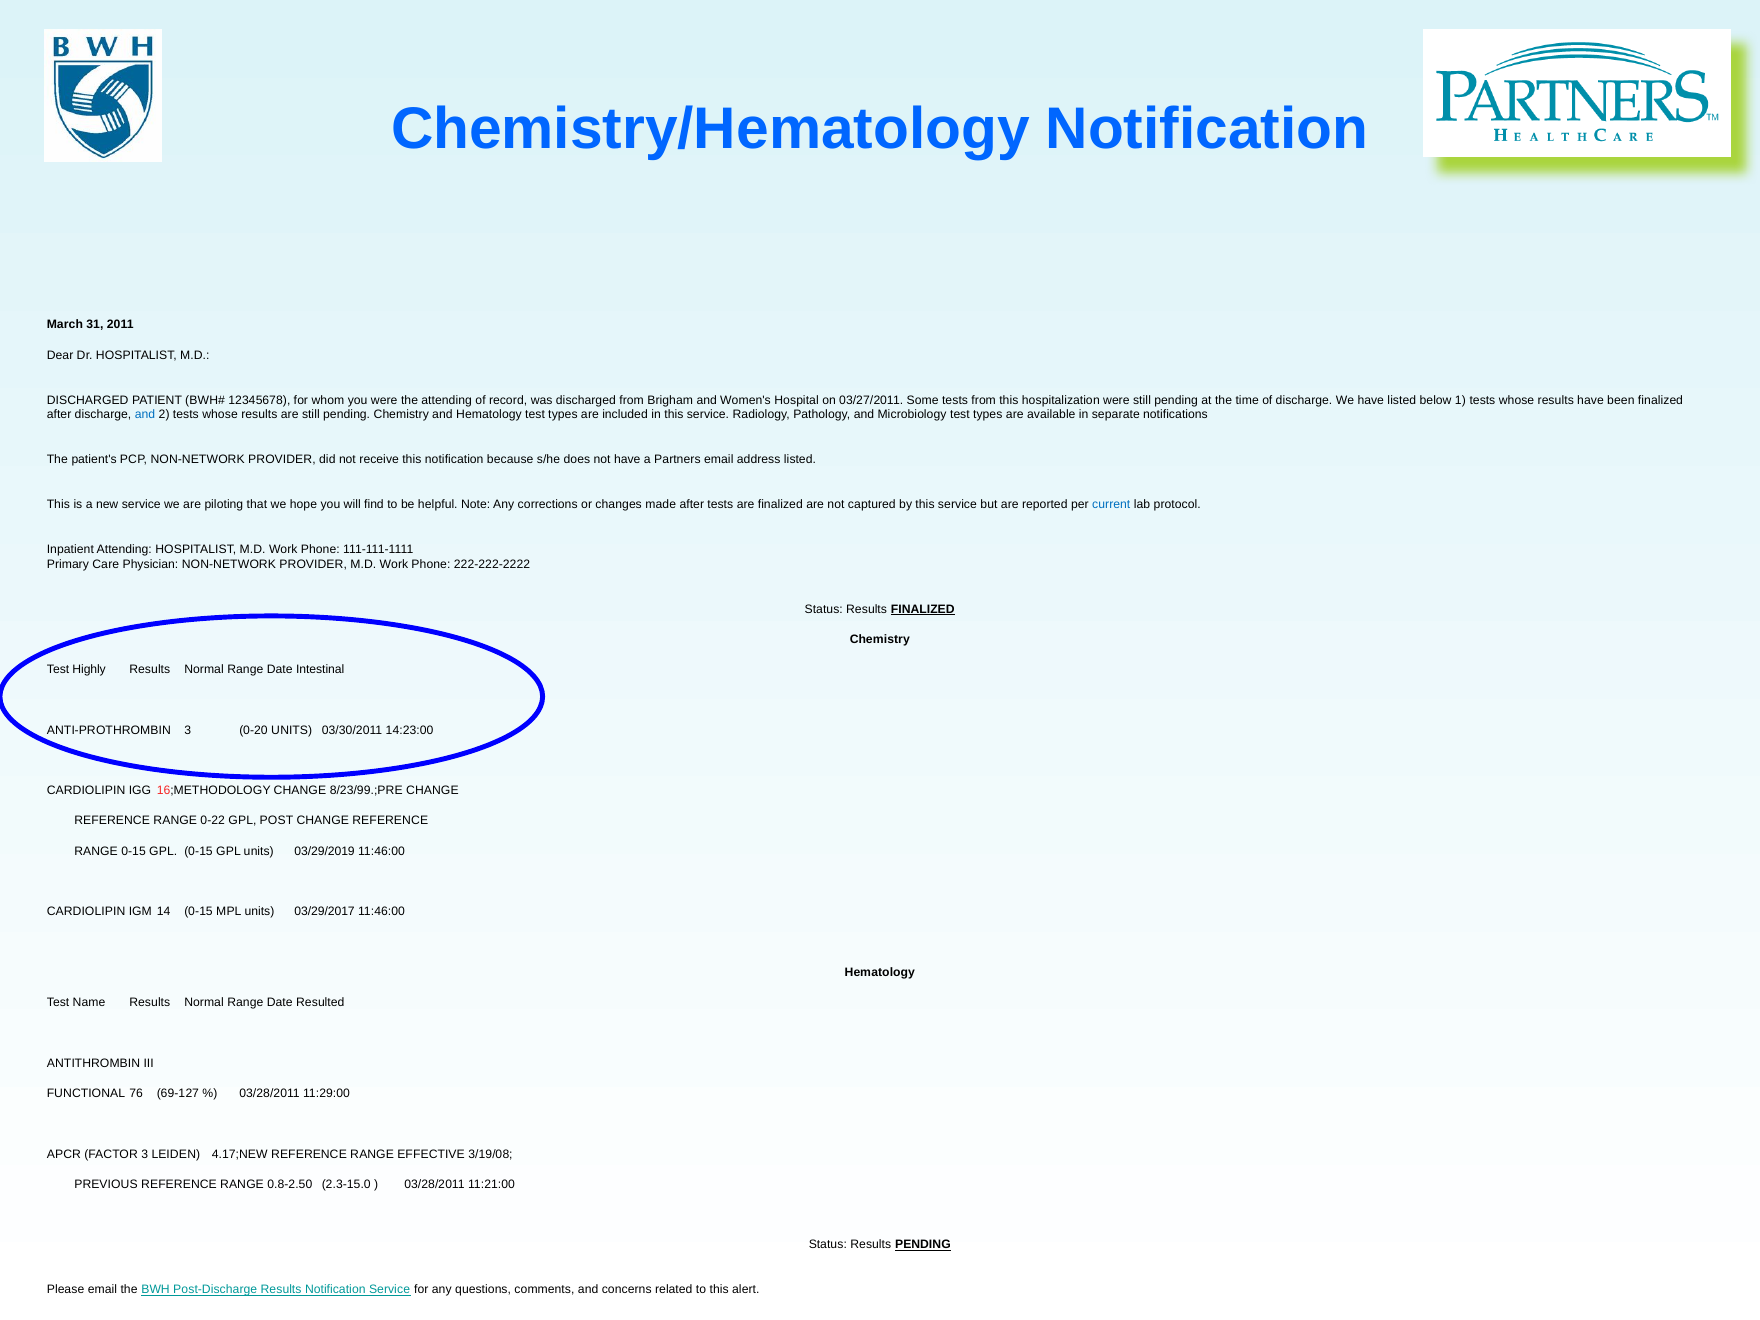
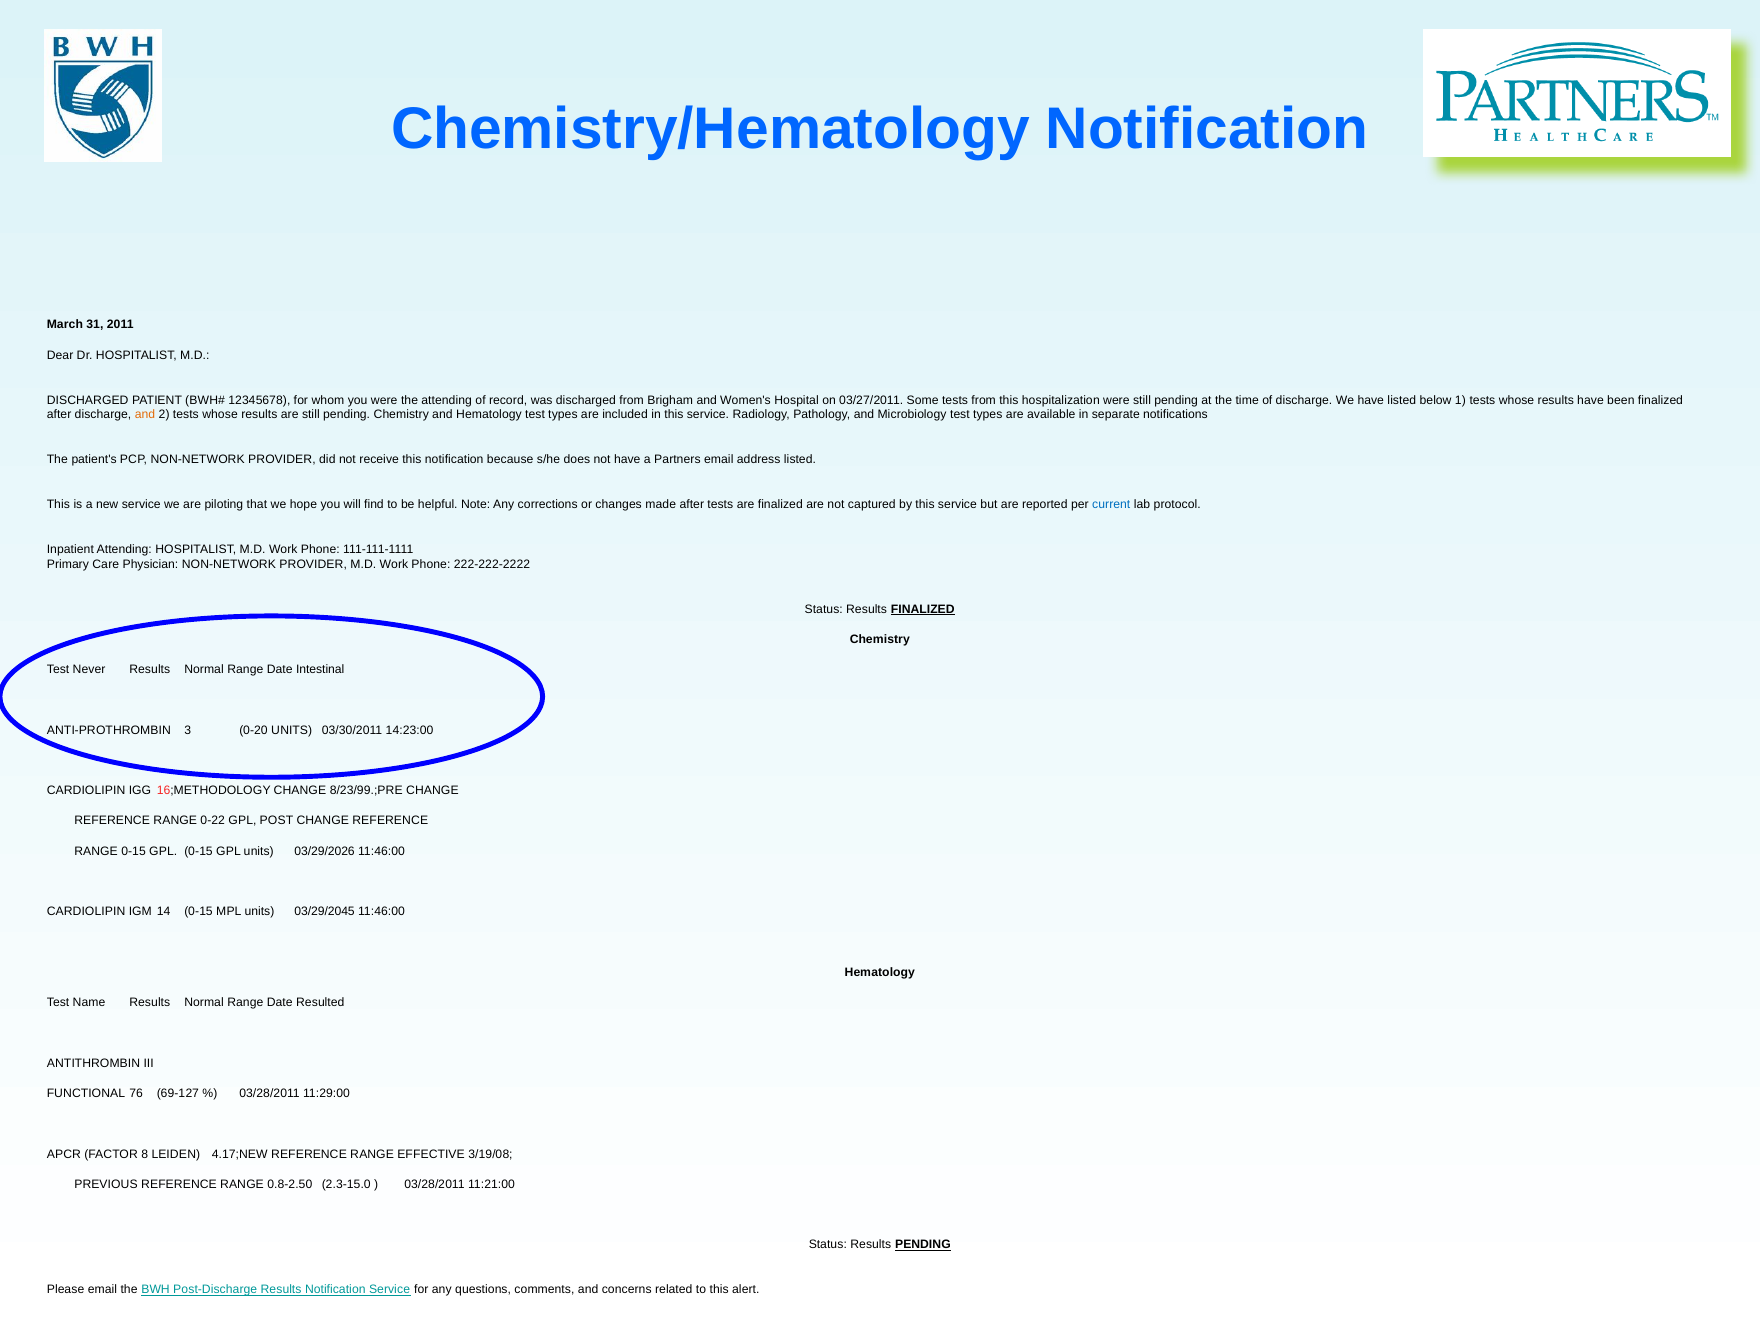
and colour: blue -> orange (145, 415)
Highly: Highly -> Never (89, 670)
03/29/2019: 03/29/2019 -> 03/29/2026 (325, 851)
03/29/2017: 03/29/2017 -> 03/29/2045 (325, 912)
FACTOR 3: 3 -> 8 (145, 1154)
